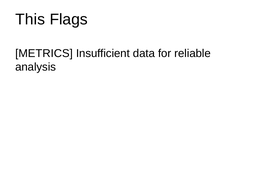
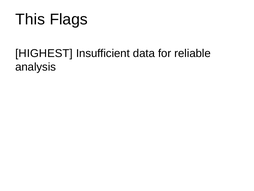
METRICS: METRICS -> HIGHEST (44, 53)
